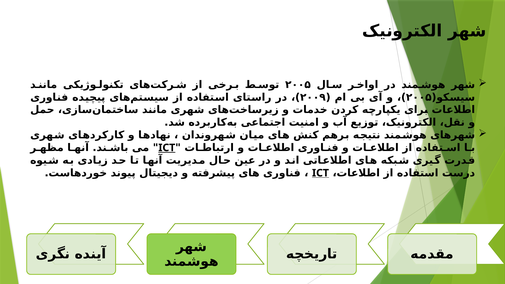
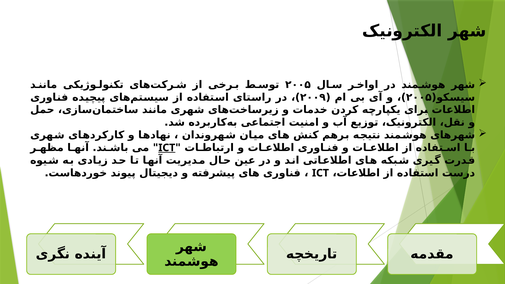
ICT underline: present -> none (320, 173)
